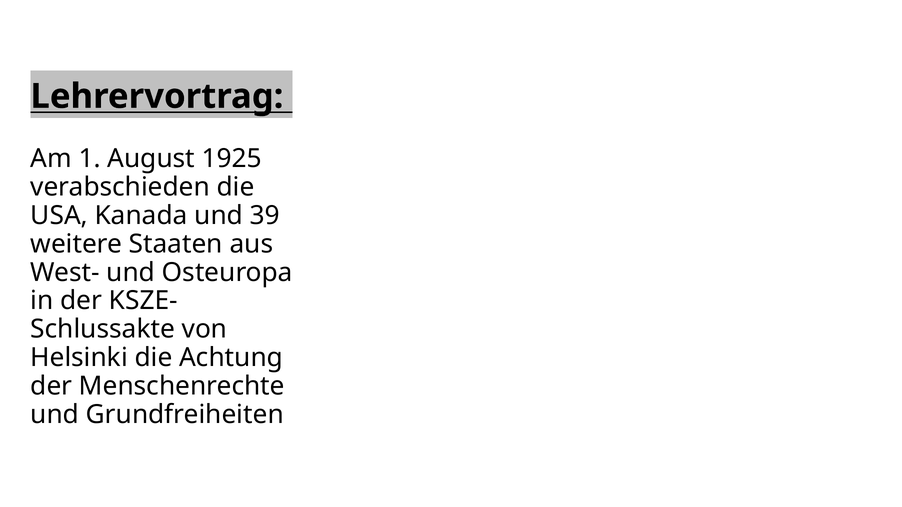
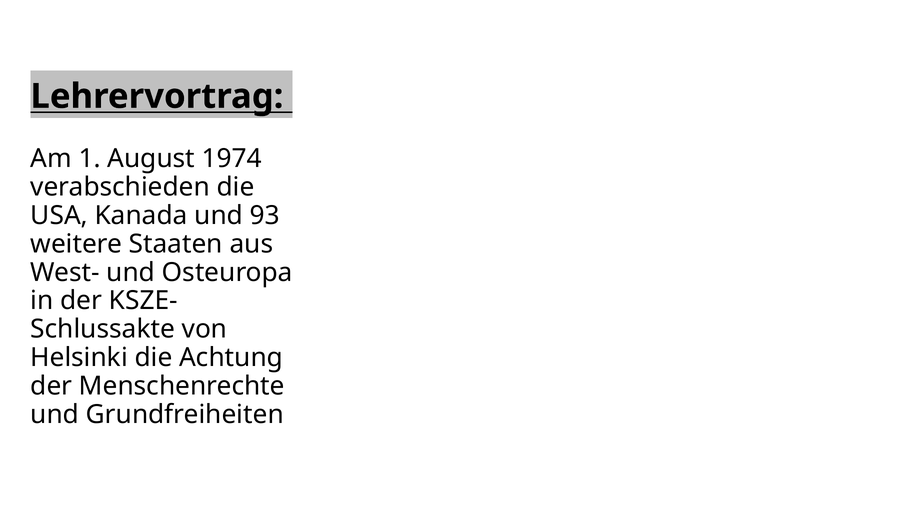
1925: 1925 -> 1974 (232, 159)
39: 39 -> 93 (265, 216)
